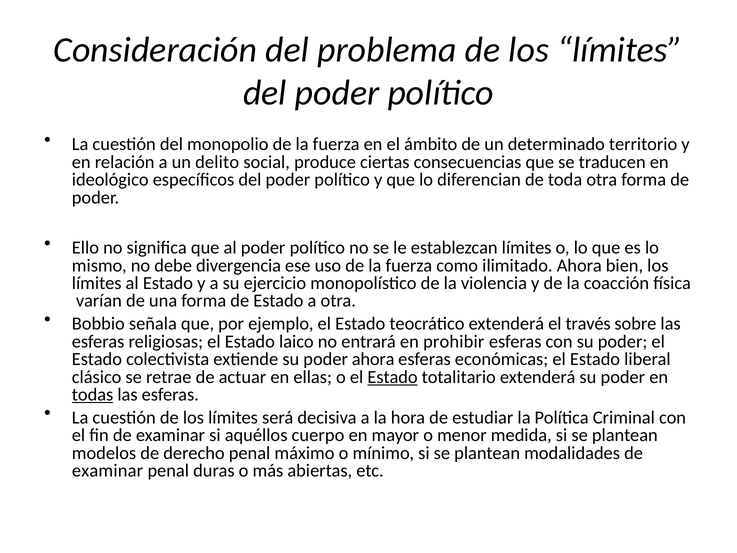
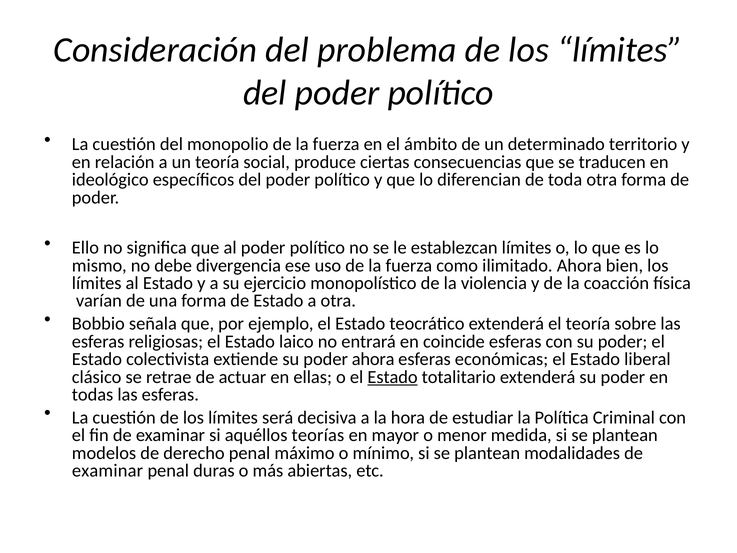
un delito: delito -> teoría (217, 162)
el través: través -> teoría (588, 324)
prohibir: prohibir -> coincide (454, 341)
todas underline: present -> none (93, 394)
cuerpo: cuerpo -> teorías (318, 435)
